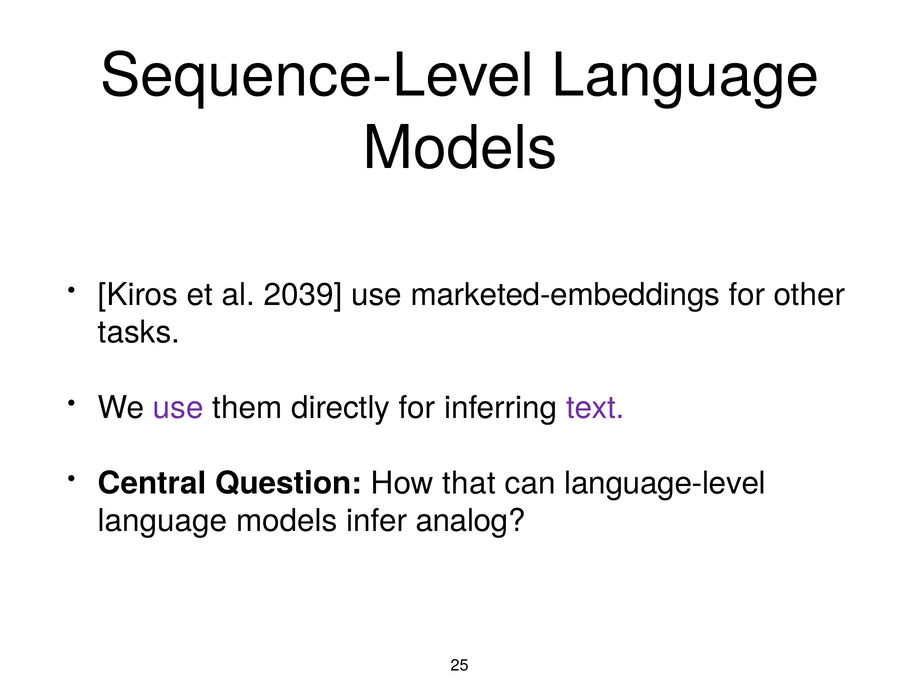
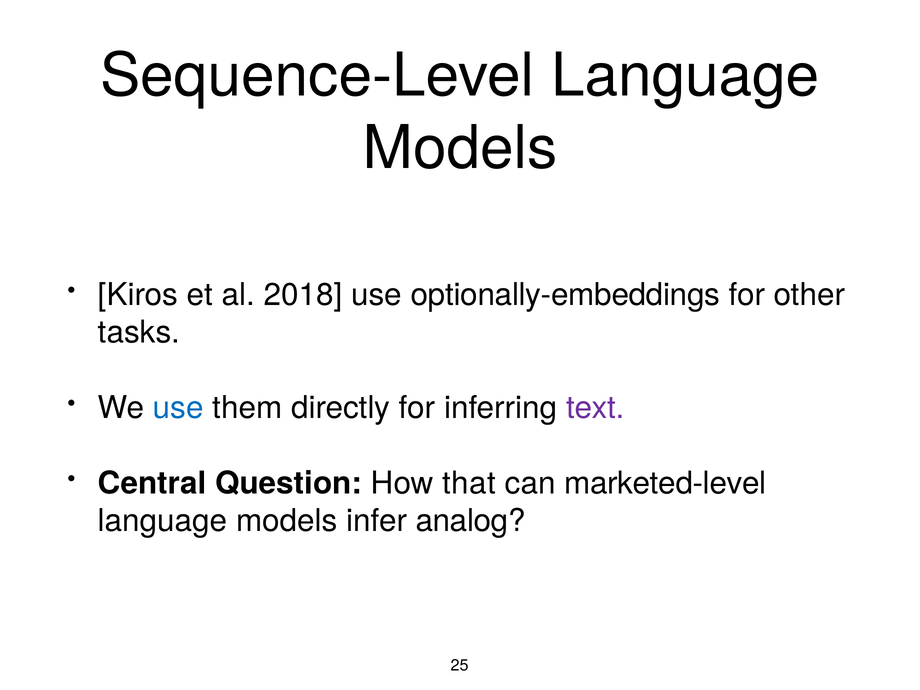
2039: 2039 -> 2018 (303, 295)
marketed-embeddings: marketed-embeddings -> optionally-embeddings (565, 295)
use colour: purple -> blue (178, 408)
language-level: language-level -> marketed-level (665, 483)
